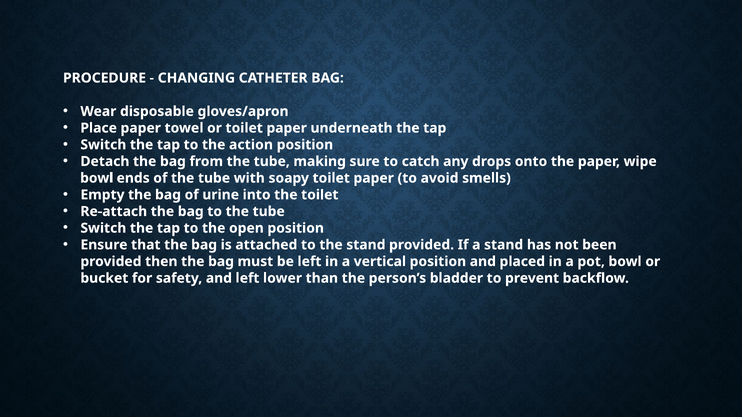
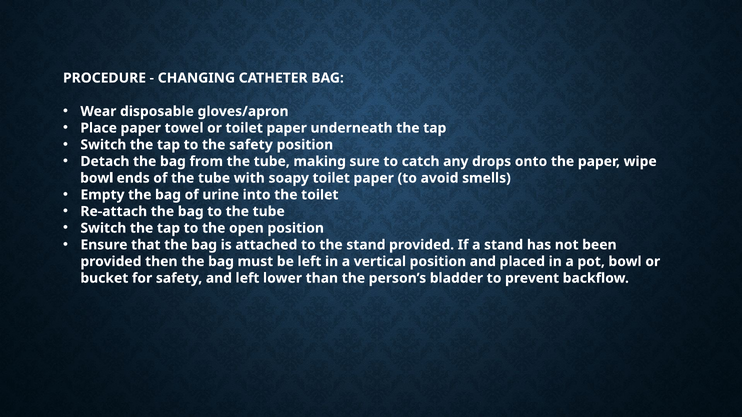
the action: action -> safety (251, 145)
